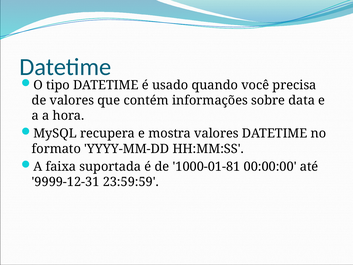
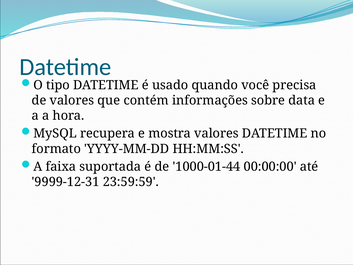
1000-01-81: 1000-01-81 -> 1000-01-44 (206, 167)
